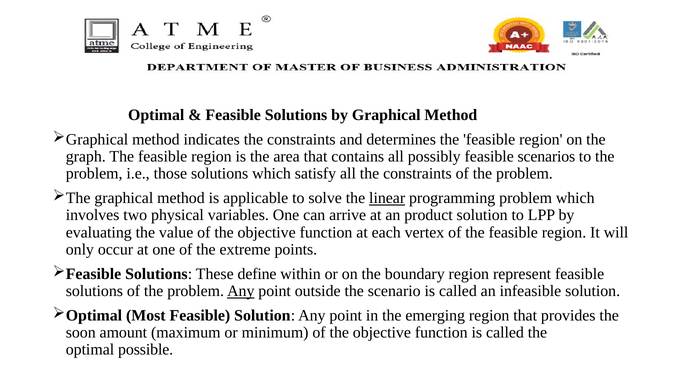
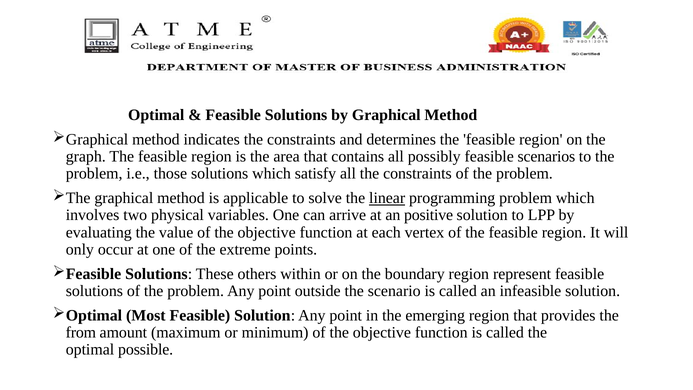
product: product -> positive (429, 215)
define: define -> others (257, 274)
Any underline: present -> none (241, 291)
soon: soon -> from (81, 332)
